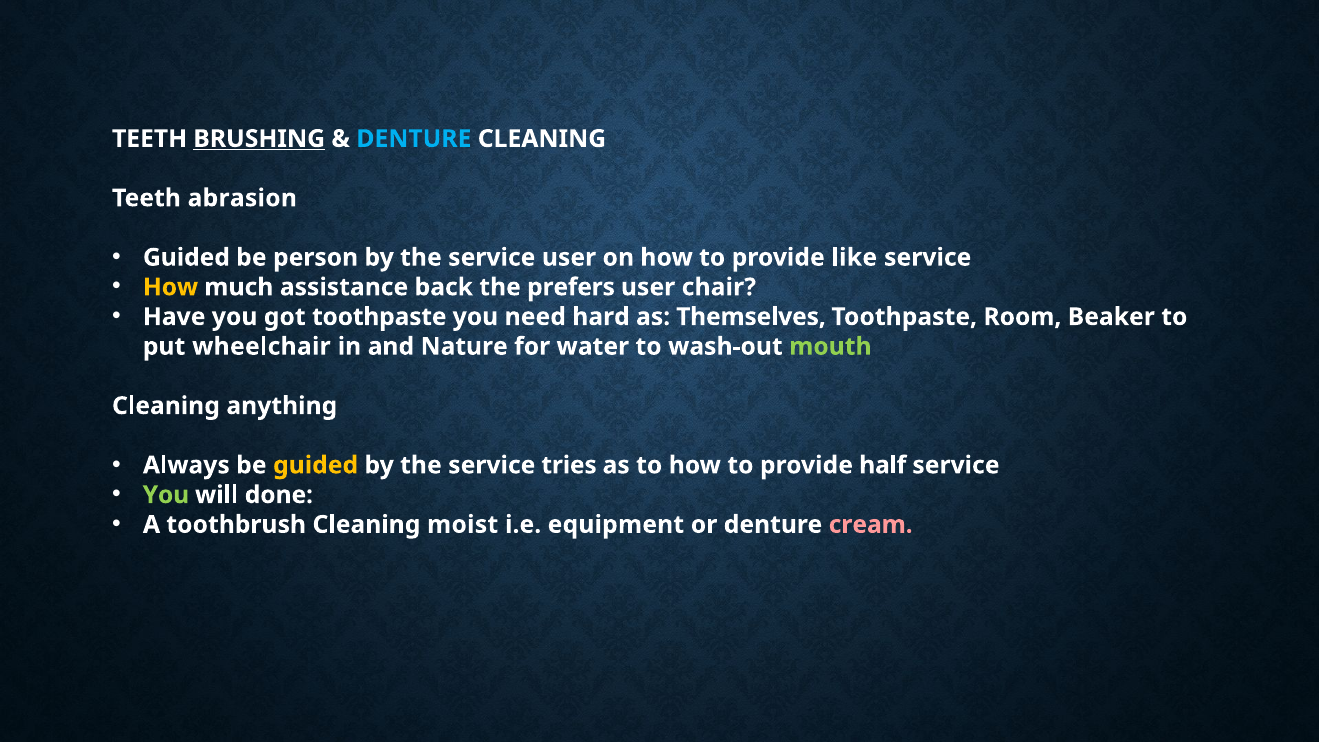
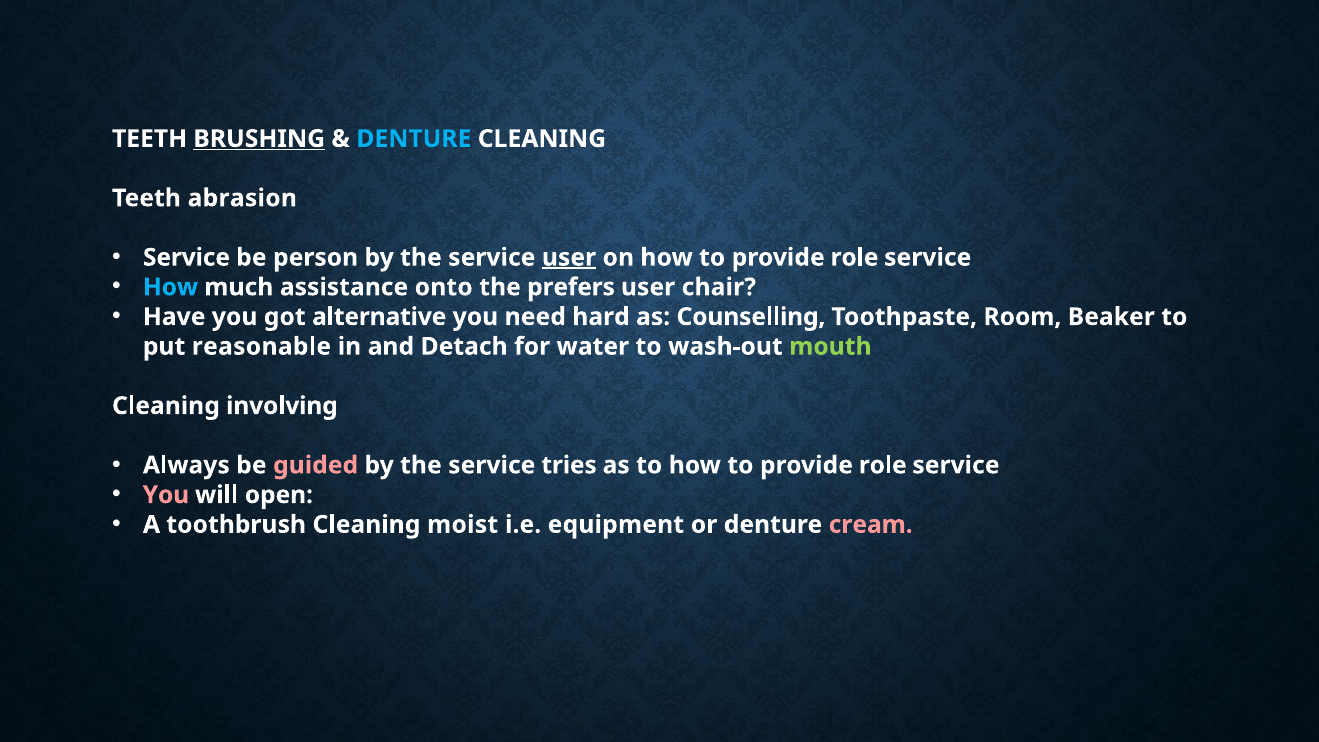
Guided: Guided -> Service (186, 257)
user underline: none -> present (569, 257)
like: like -> role (855, 257)
How colour: yellow -> light blue (171, 287)
back: back -> onto (444, 287)
got toothpaste: toothpaste -> alternative (379, 317)
Themselves: Themselves -> Counselling (751, 317)
wheelchair: wheelchair -> reasonable (261, 346)
Nature: Nature -> Detach (464, 346)
anything: anything -> involving (282, 406)
guided colour: yellow -> pink (316, 465)
half: half -> role (883, 465)
You colour: light green -> pink (166, 495)
done: done -> open (279, 495)
